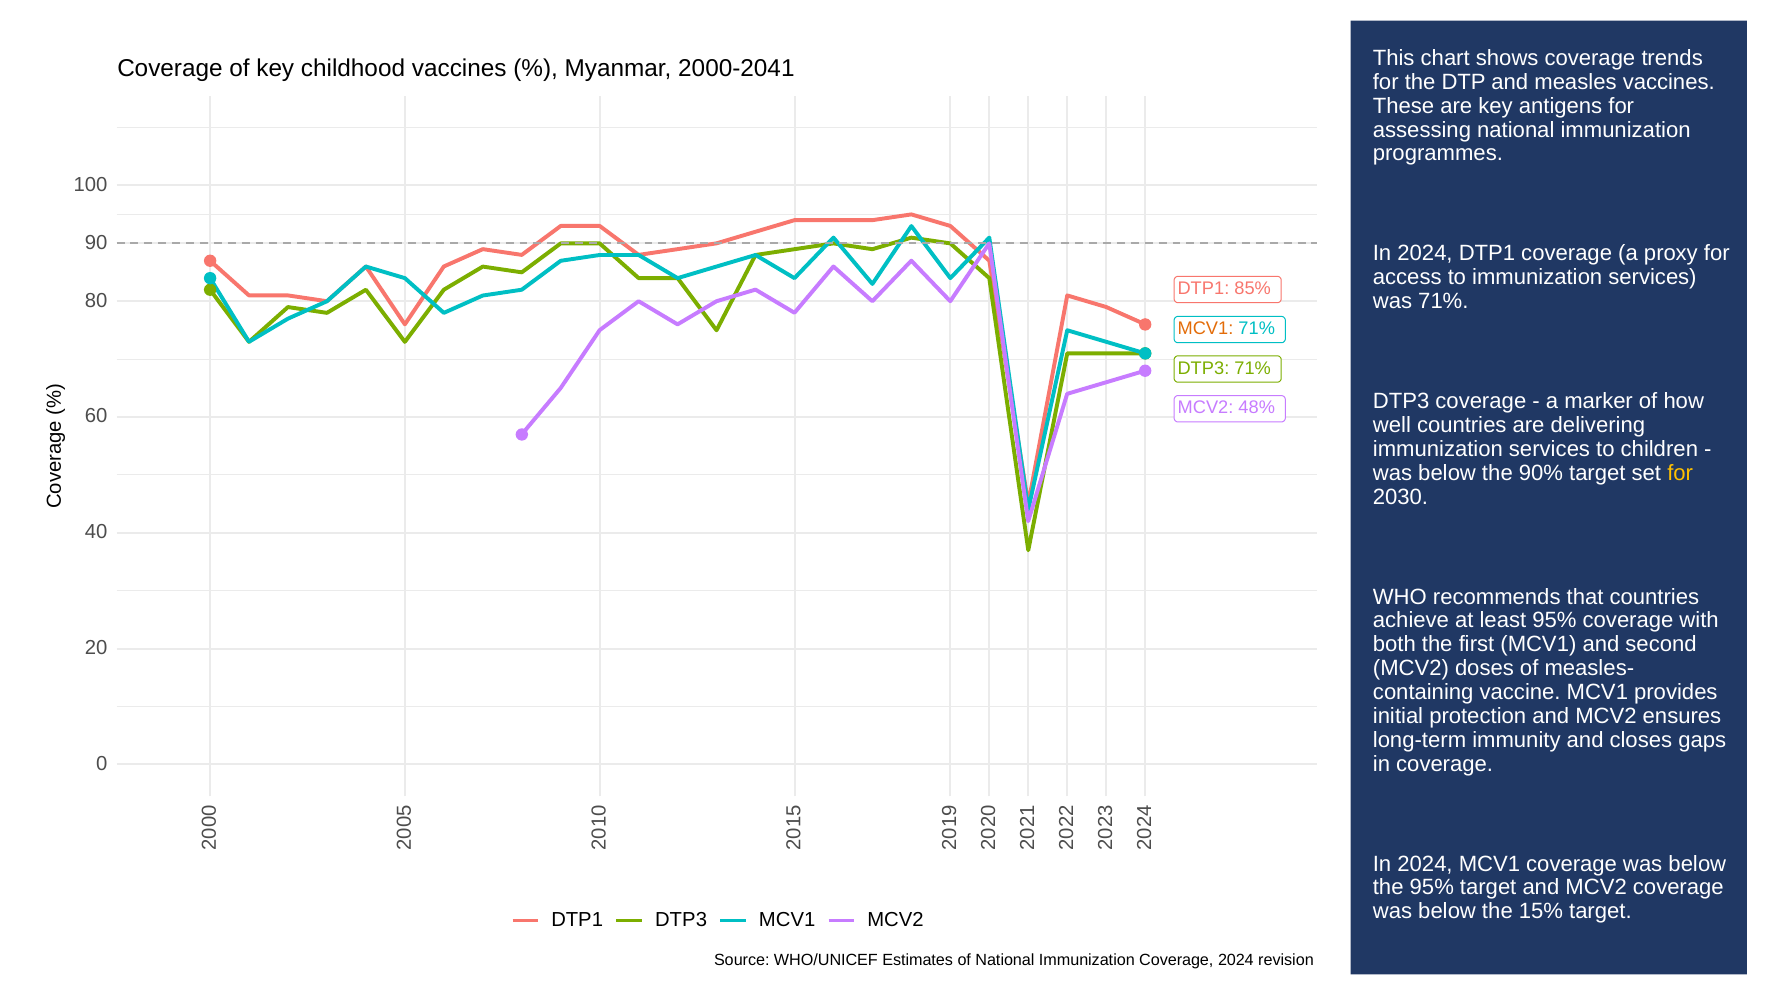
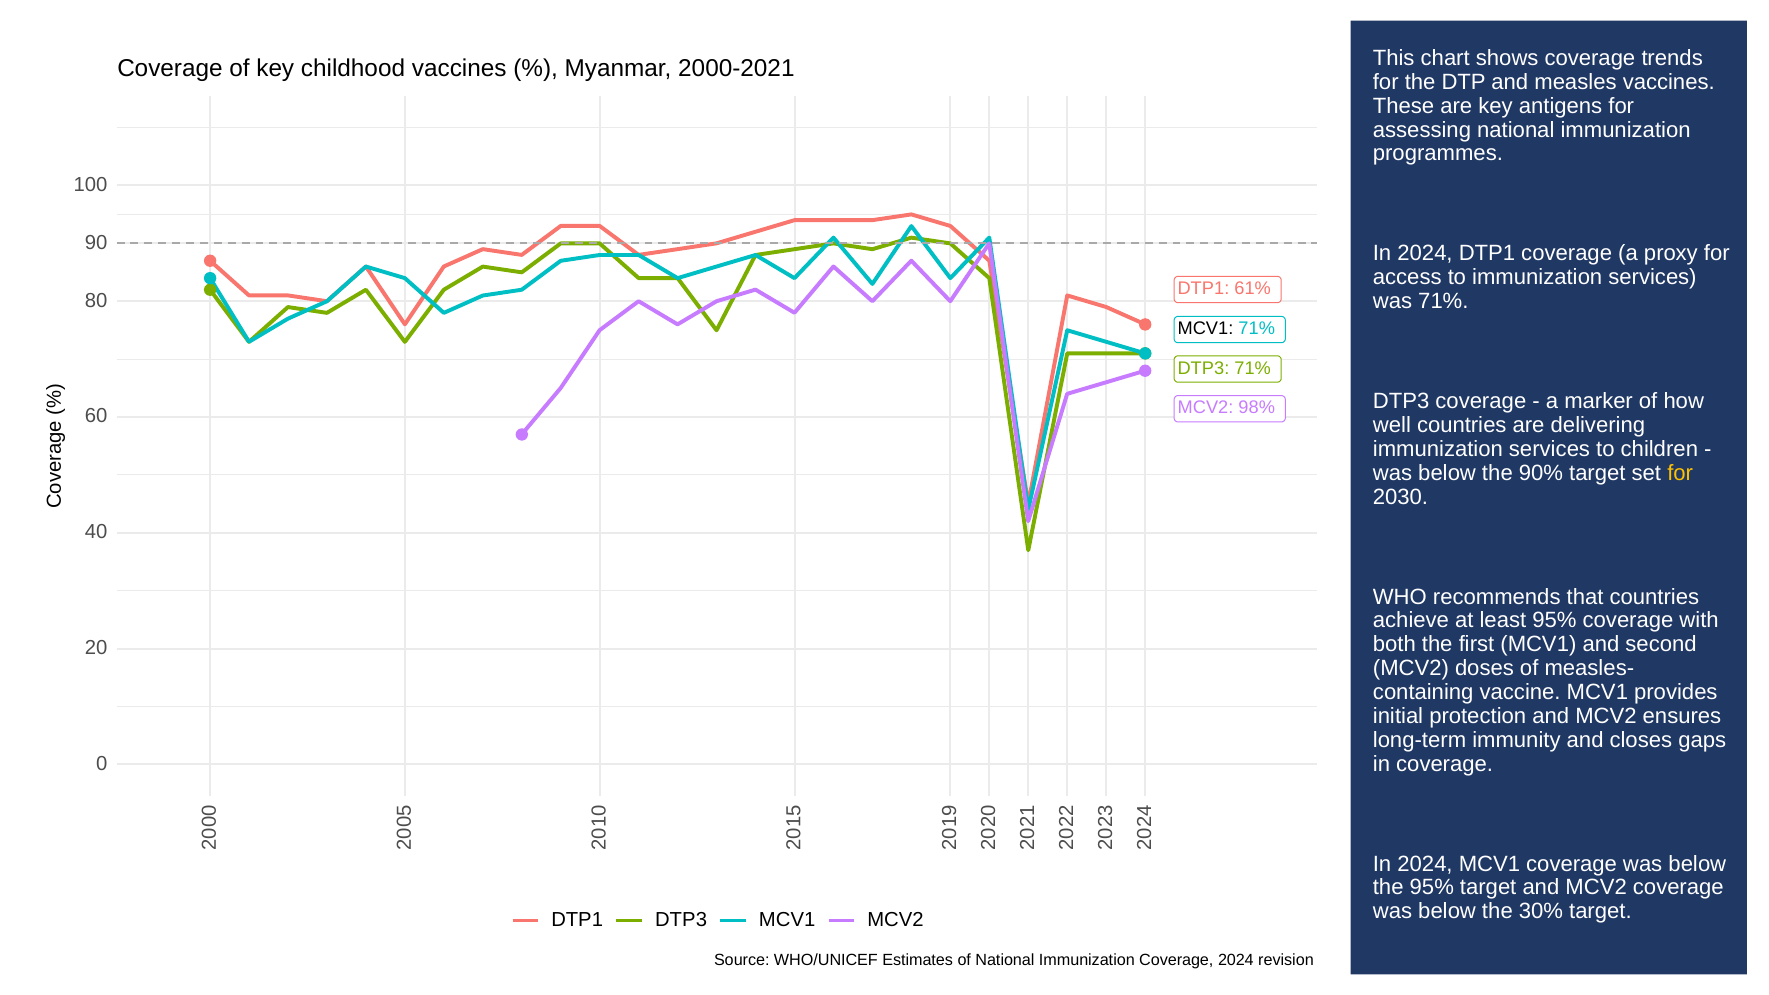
2000-2041: 2000-2041 -> 2000-2021 (736, 68)
85%: 85% -> 61% (1253, 289)
MCV1 colour: orange -> black (1205, 329)
48%: 48% -> 98% (1257, 408)
15%: 15% -> 30% (1541, 912)
